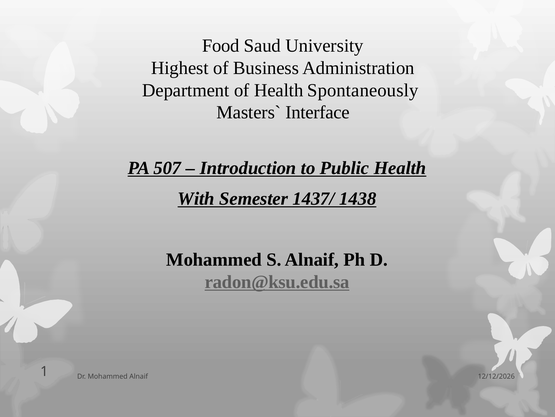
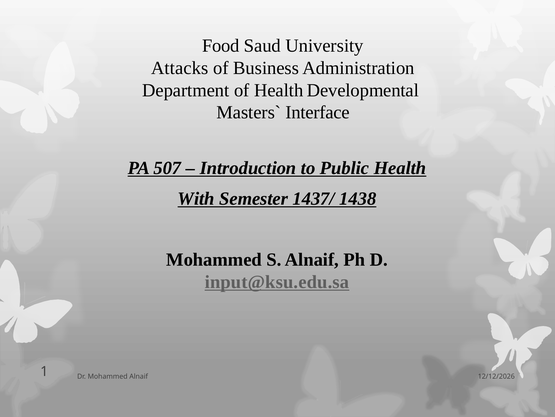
Highest: Highest -> Attacks (180, 68)
Spontaneously: Spontaneously -> Developmental (363, 90)
radon@ksu.edu.sa: radon@ksu.edu.sa -> input@ksu.edu.sa (277, 282)
